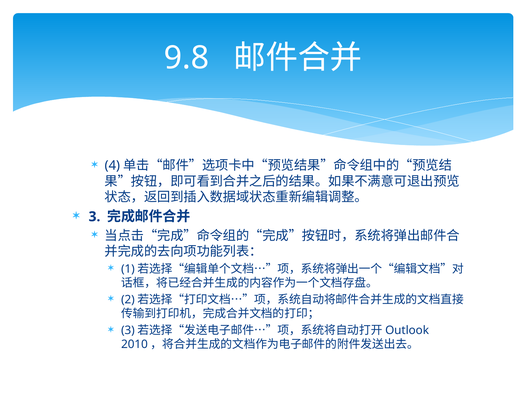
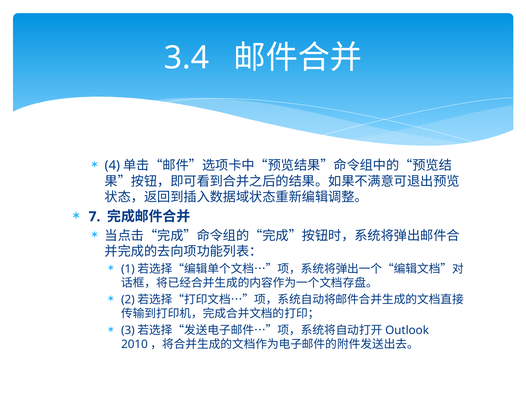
9.8: 9.8 -> 3.4 (186, 58)
3: 3 -> 7 (94, 216)
